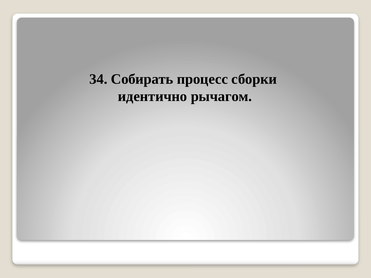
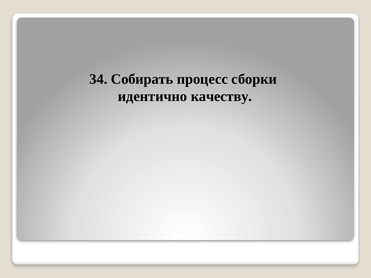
рычагом: рычагом -> качеству (221, 96)
